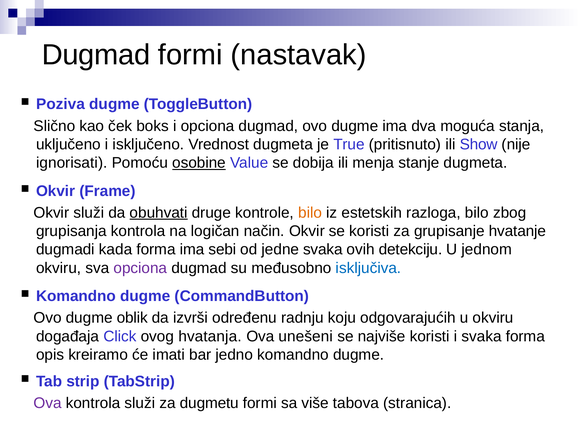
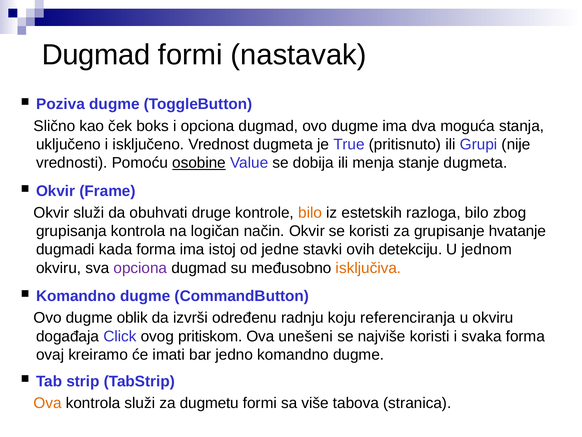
Show: Show -> Grupi (479, 144)
ignorisati: ignorisati -> vrednosti (72, 163)
obuhvati underline: present -> none (159, 212)
sebi: sebi -> istoj (222, 249)
jedne svaka: svaka -> stavki (323, 249)
isključiva colour: blue -> orange (368, 268)
odgovarajućih: odgovarajućih -> referenciranja (408, 317)
hvatanja: hvatanja -> pritiskom (210, 336)
opis: opis -> ovaj (50, 354)
Ova colour: purple -> orange (48, 402)
